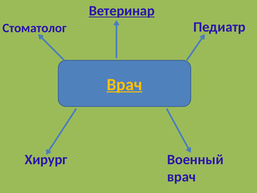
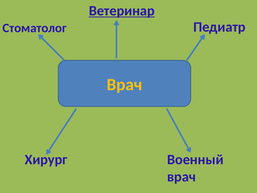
Врач underline: present -> none (124, 84)
